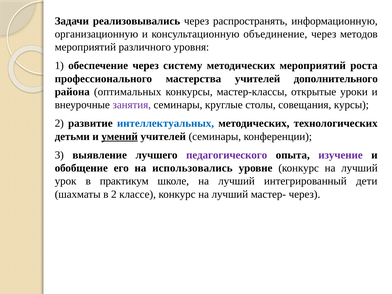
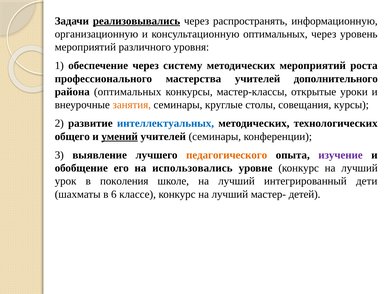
реализовывались underline: none -> present (136, 21)
консультационную объединение: объединение -> оптимальных (275, 34)
методов: методов -> уровень (359, 34)
занятия colour: purple -> orange (132, 105)
детьми: детьми -> общего (72, 136)
педагогического colour: purple -> orange (227, 155)
практикум: практикум -> поколения (124, 181)
в 2: 2 -> 6 (114, 194)
мастер- через: через -> детей (305, 194)
